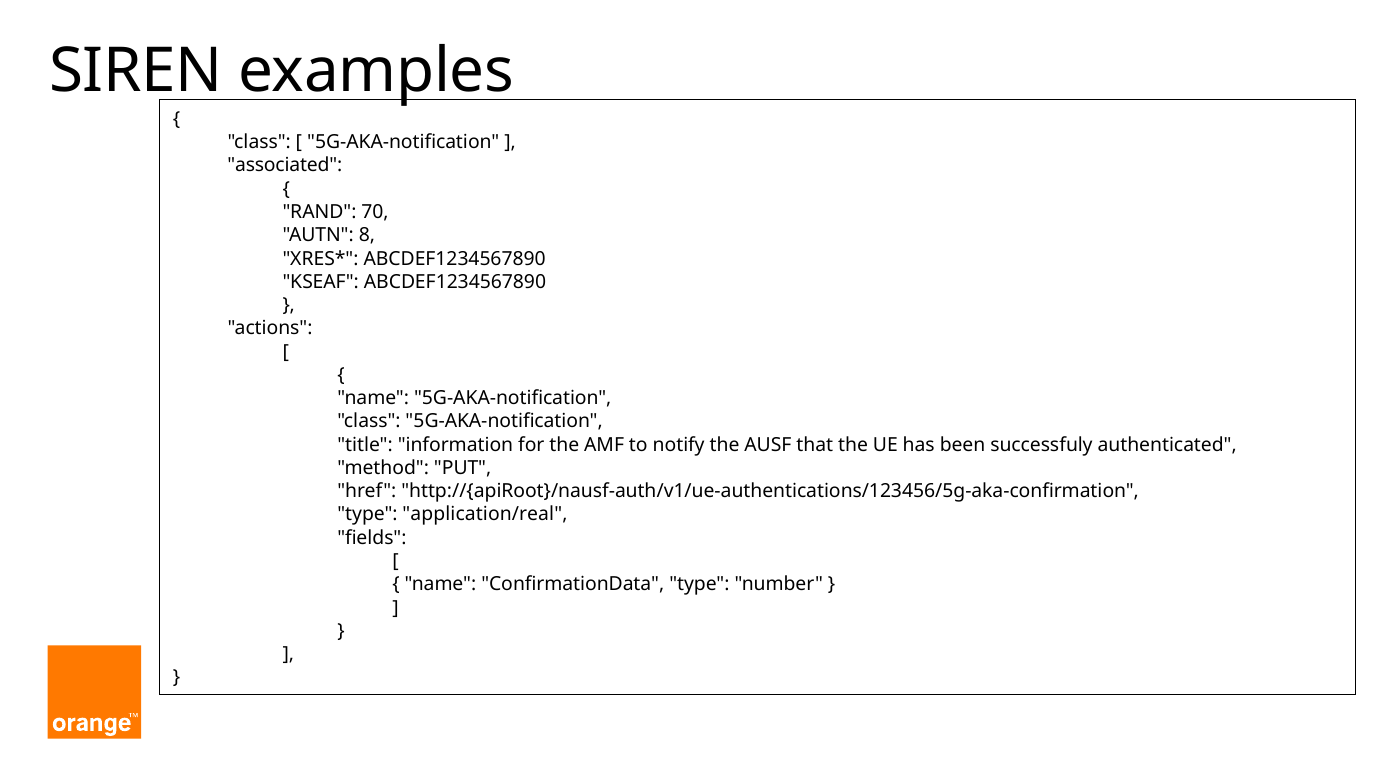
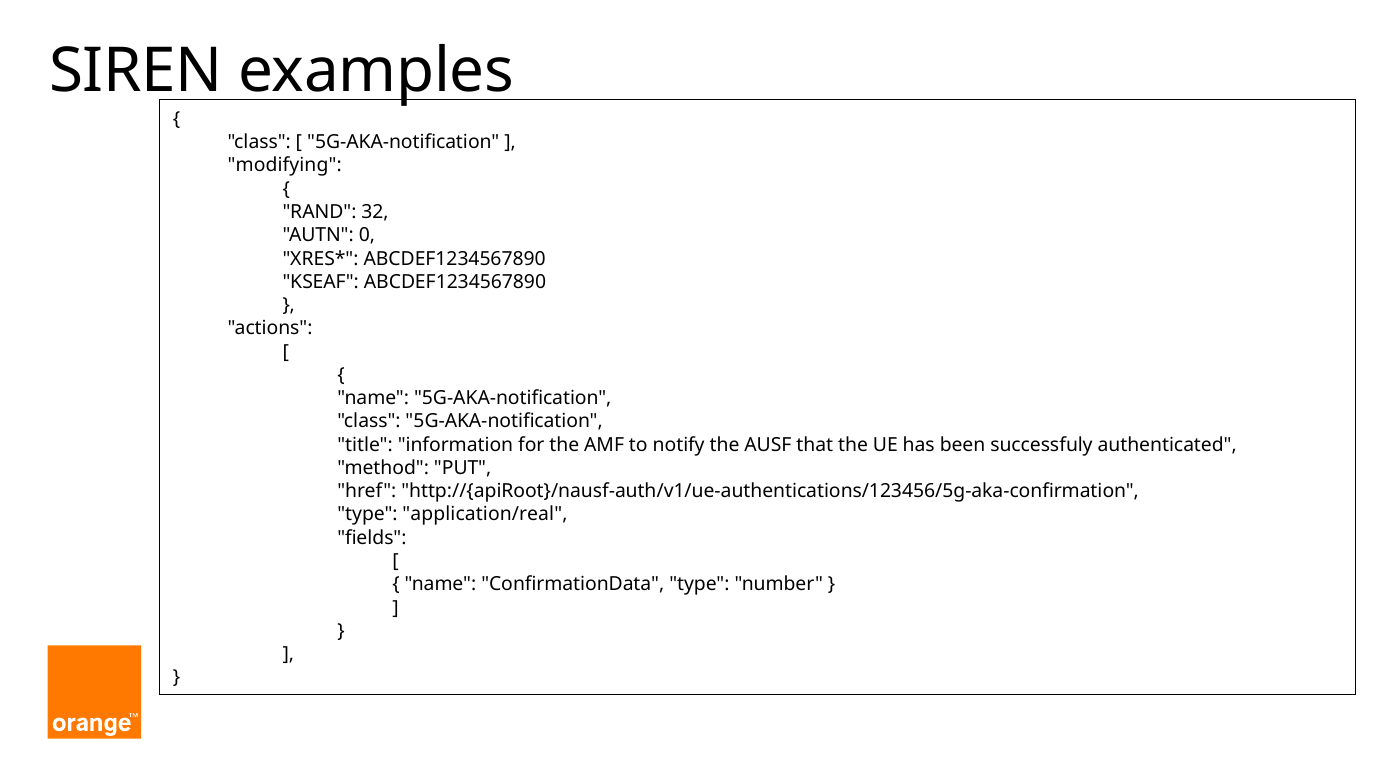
associated: associated -> modifying (285, 166)
70: 70 -> 32 (375, 212)
8: 8 -> 0 (367, 235)
